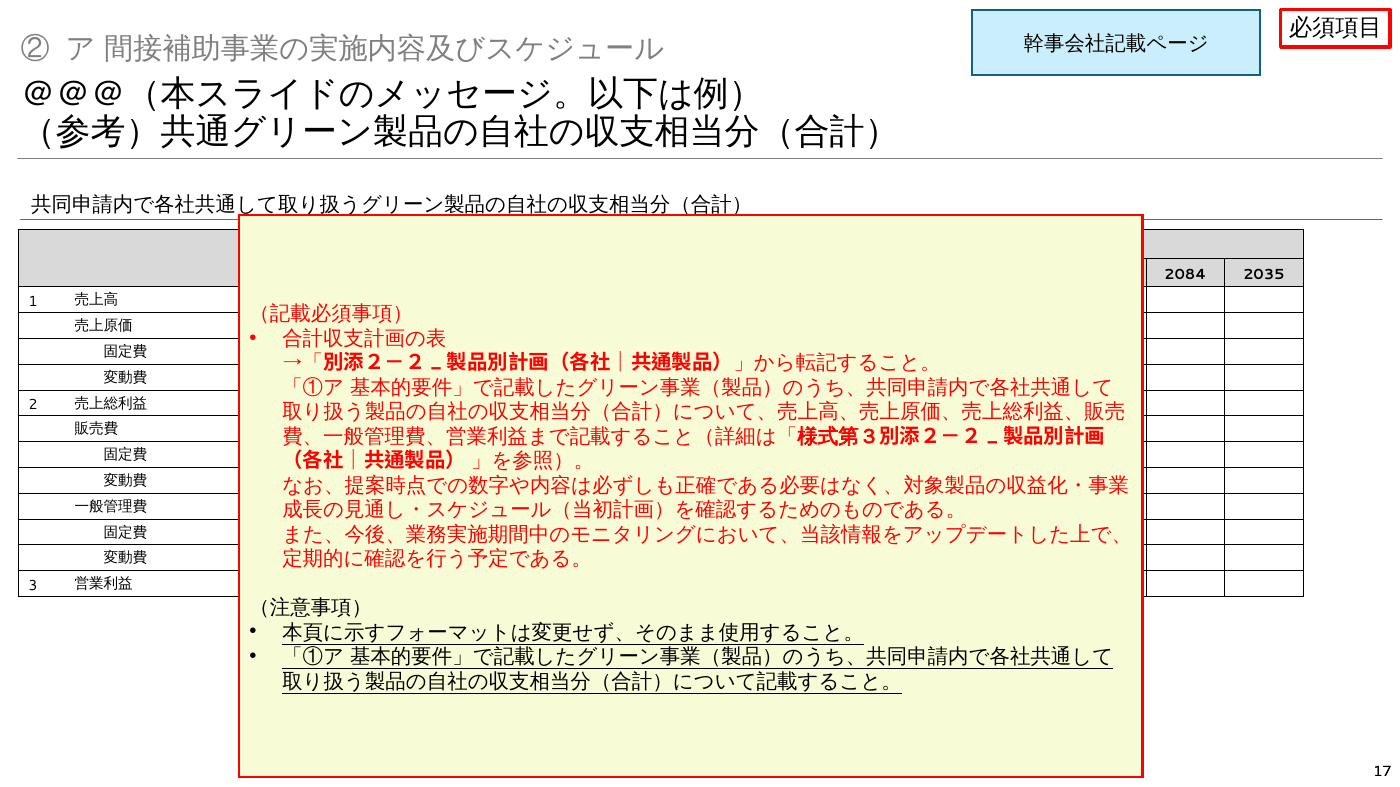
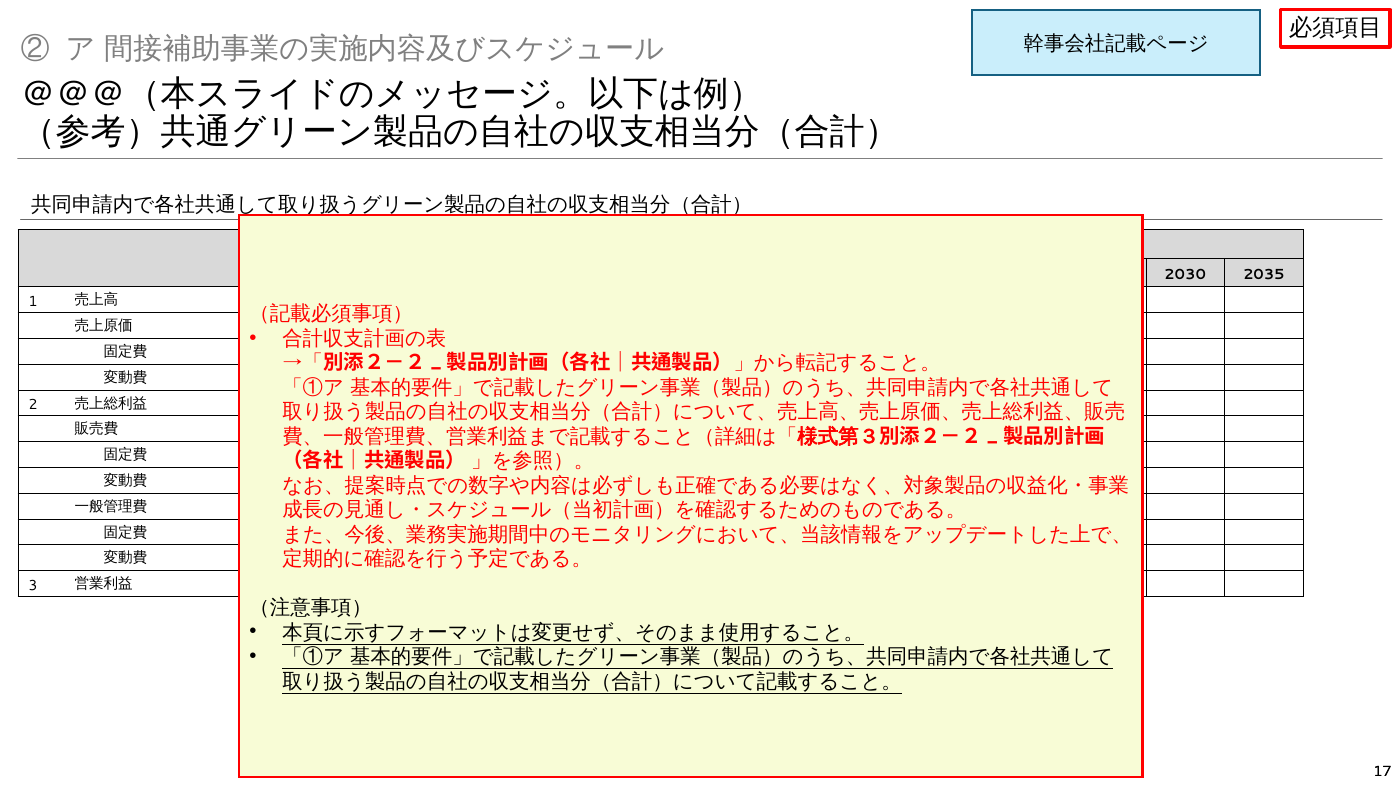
2084: 2084 -> 2030 (1185, 275)
